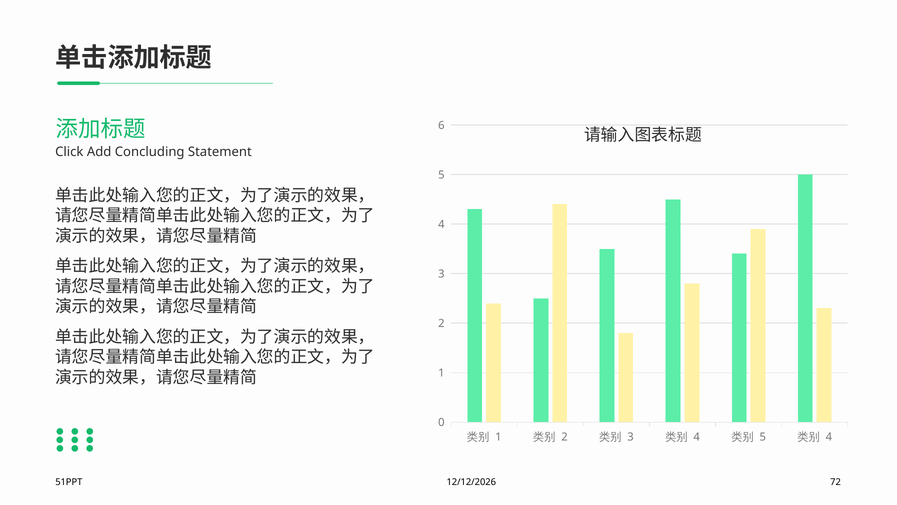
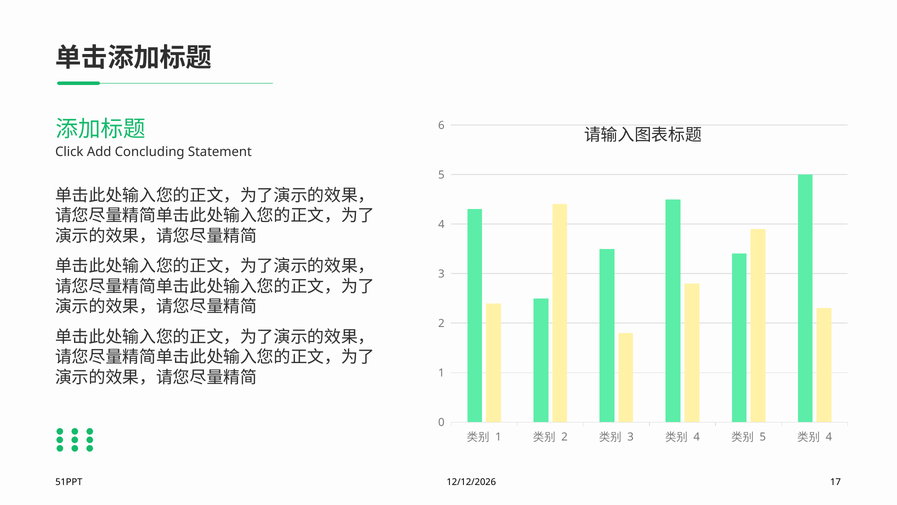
72: 72 -> 17 (836, 482)
